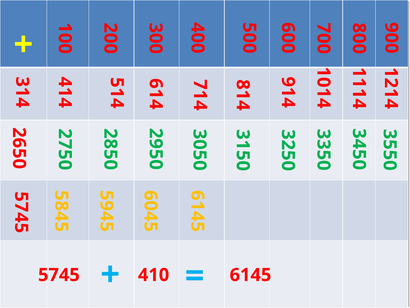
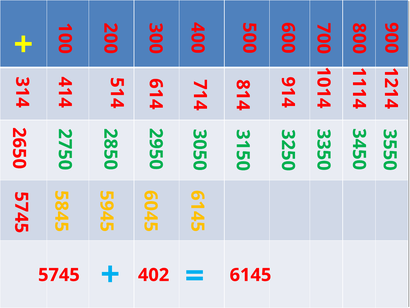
410: 410 -> 402 (154, 275)
